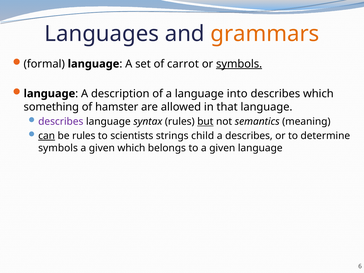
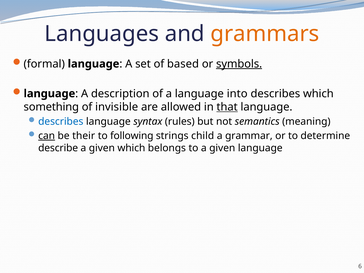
carrot: carrot -> based (183, 64)
hamster: hamster -> invisible (117, 107)
that underline: none -> present (227, 107)
describes colour: purple -> blue (61, 122)
but underline: present -> none (205, 122)
be rules: rules -> their (84, 136)
scientists: scientists -> following (132, 136)
a describes: describes -> grammar (249, 136)
symbols: symbols -> describe (58, 148)
